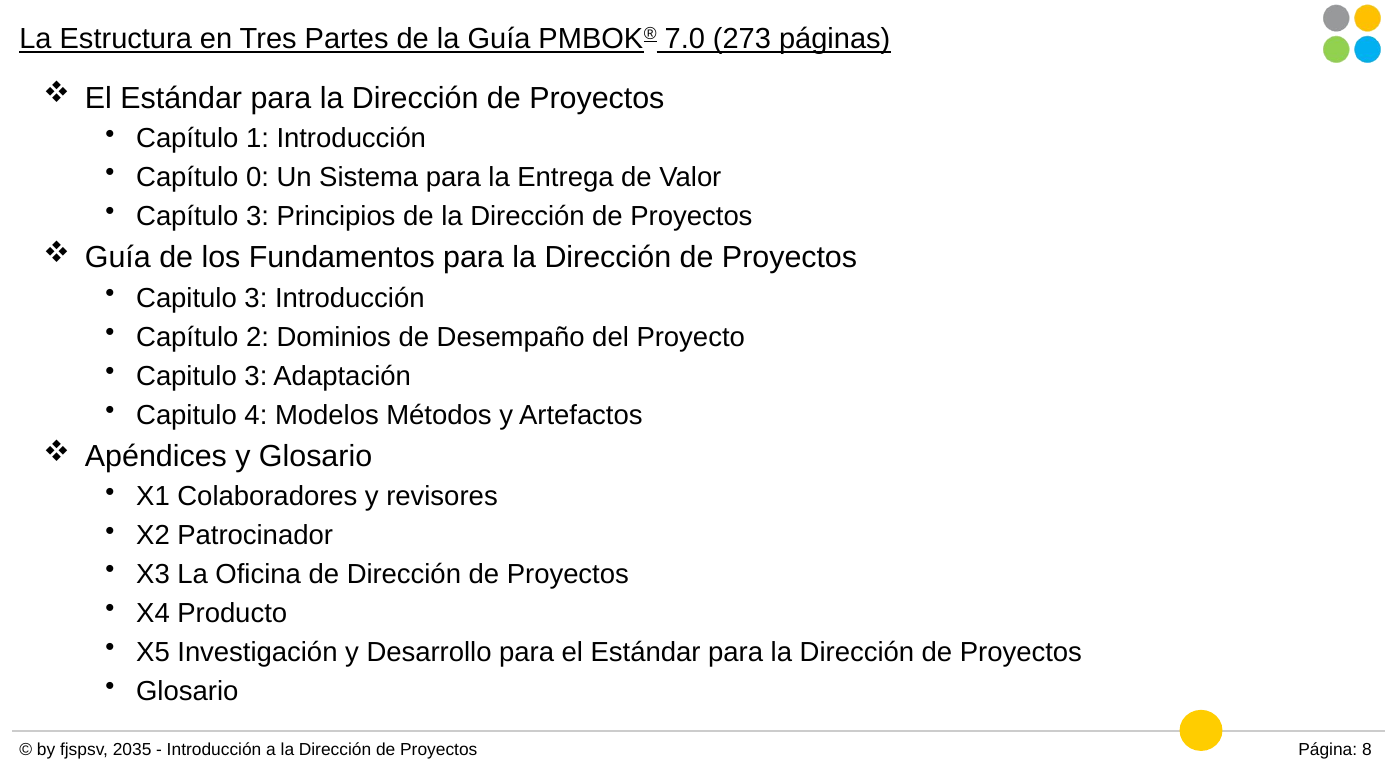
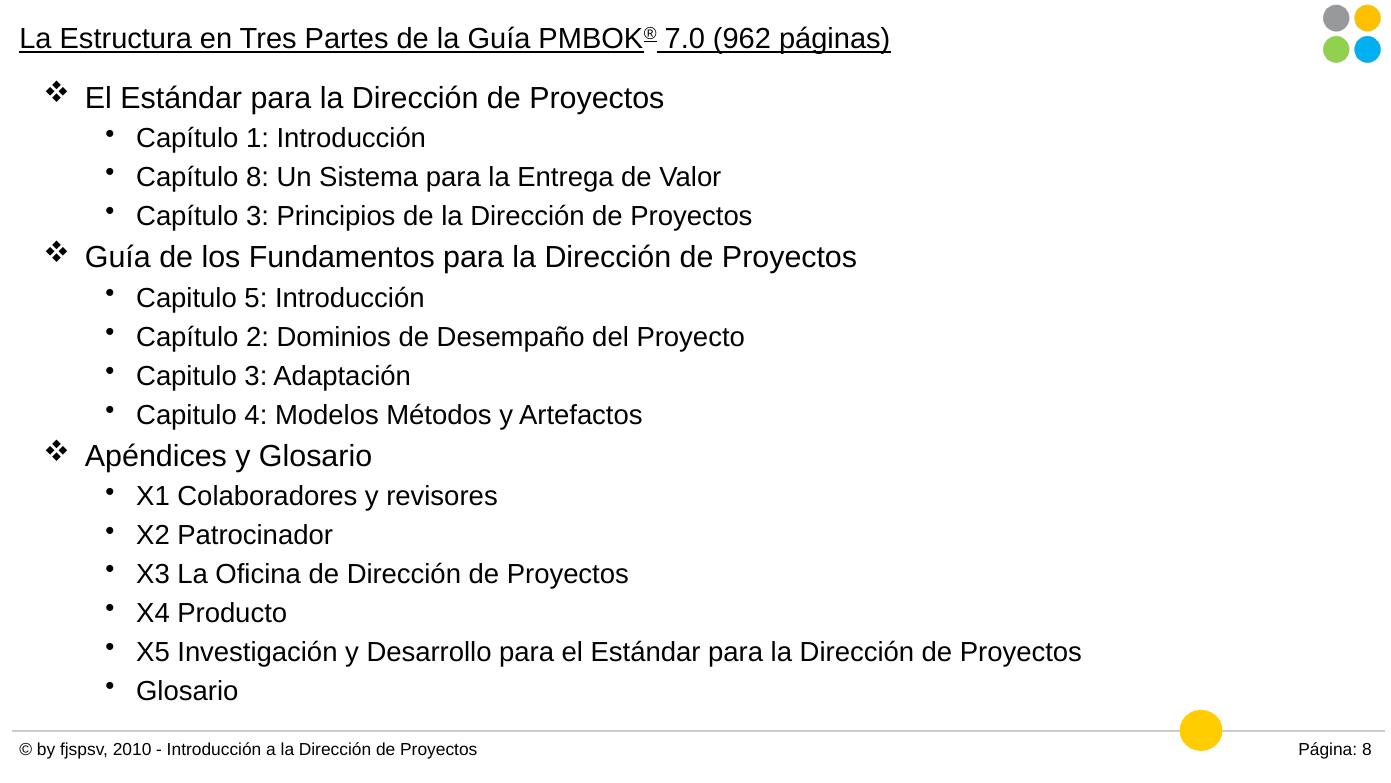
273: 273 -> 962 (742, 39)
Capítulo 0: 0 -> 8 (257, 177)
3: 3 -> 5 (256, 298)
2035: 2035 -> 2010 (132, 749)
